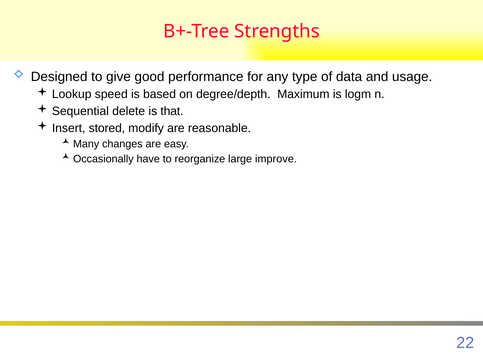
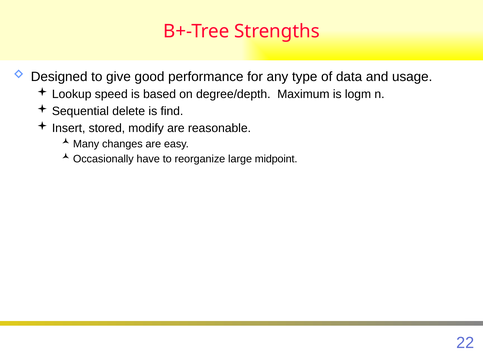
that: that -> find (172, 111)
improve: improve -> midpoint (276, 159)
